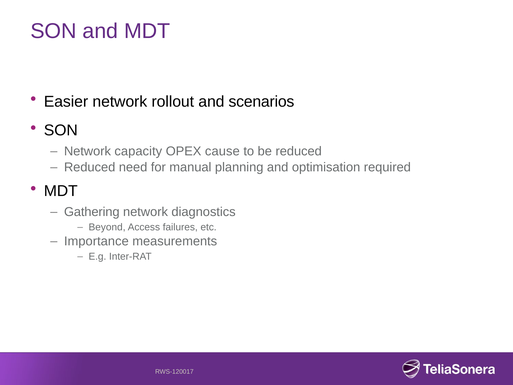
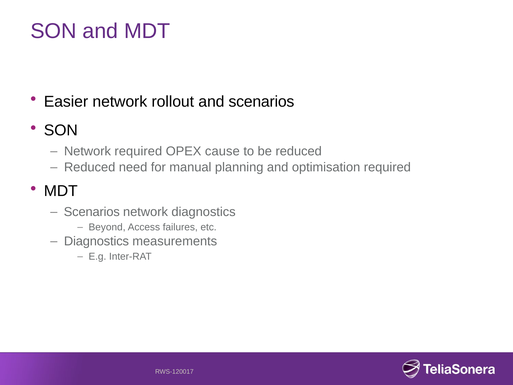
Network capacity: capacity -> required (138, 151)
Gathering: Gathering -> Scenarios (92, 212)
Importance: Importance -> Diagnostics (96, 241)
